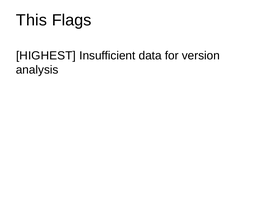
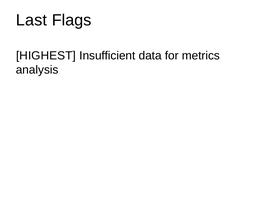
This: This -> Last (32, 20)
version: version -> metrics (201, 56)
